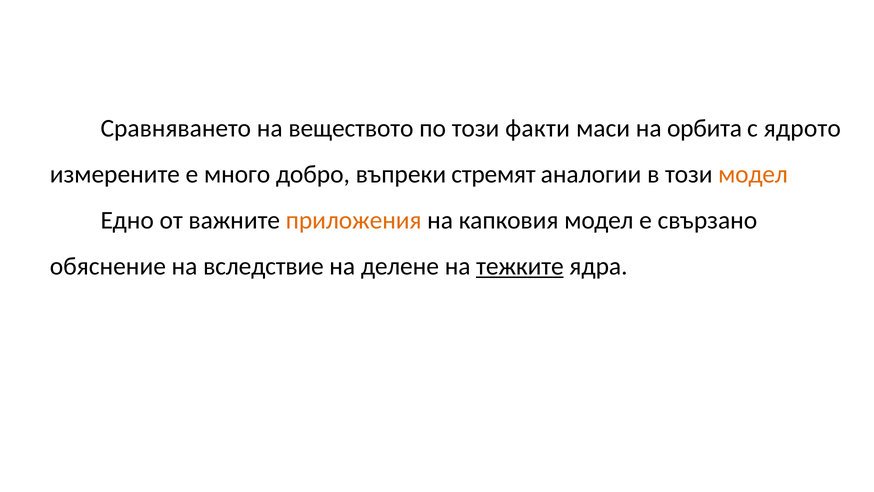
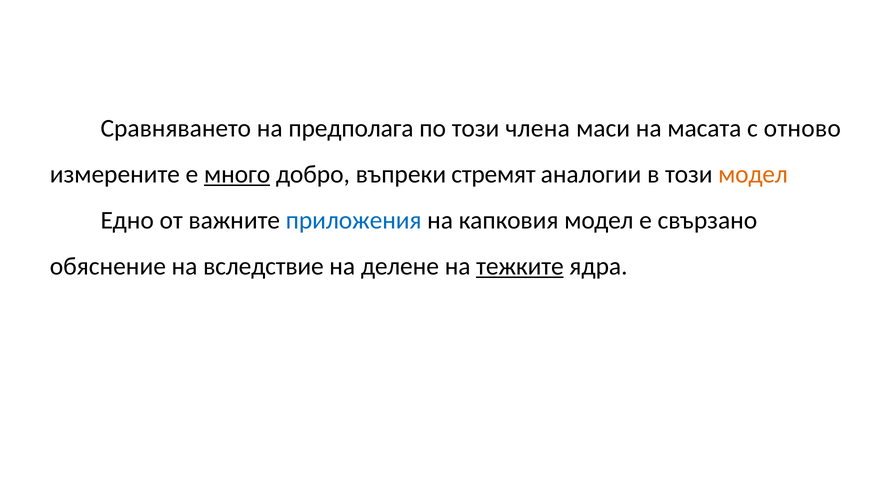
веществото: веществото -> предполага (351, 128)
факти: факти -> члена (538, 128)
орбита: орбита -> масата (704, 128)
ядрото: ядрото -> отново (802, 128)
много underline: none -> present (237, 174)
приложения colour: orange -> blue (354, 220)
